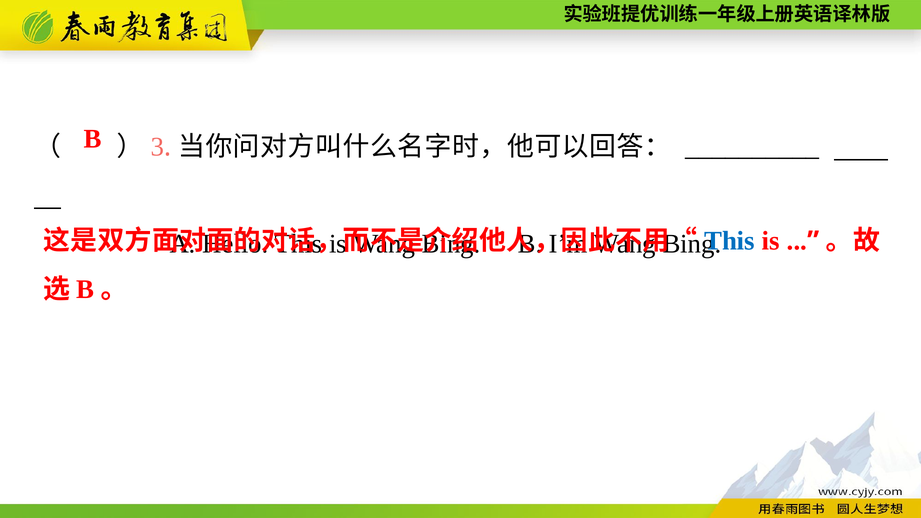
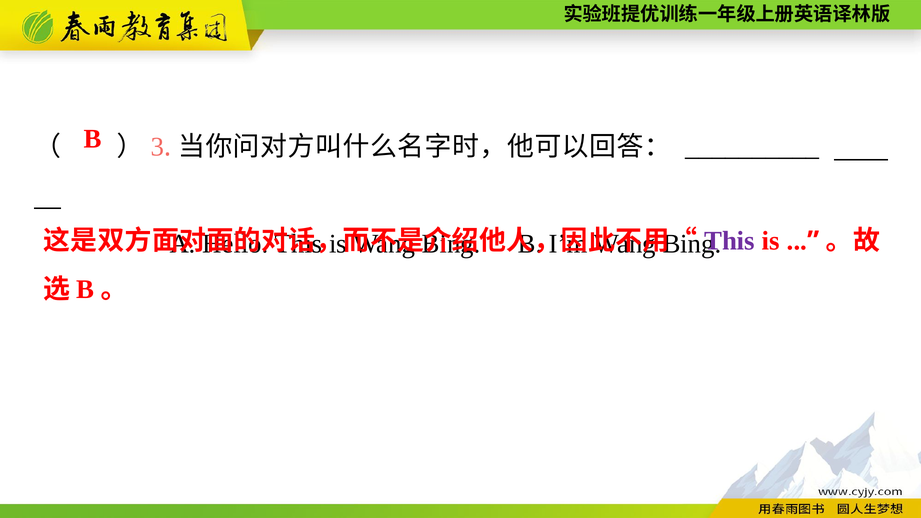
This colour: blue -> purple (729, 241)
